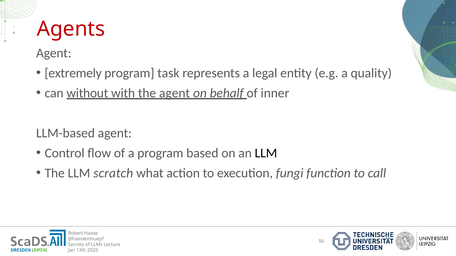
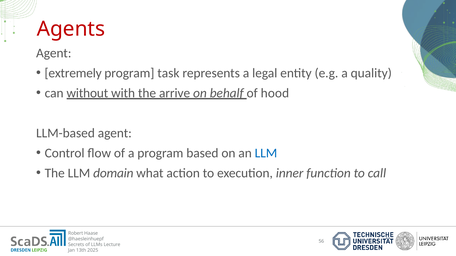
the agent: agent -> arrive (175, 93)
inner: inner -> hood (275, 93)
LLM colour: black -> blue (266, 153)
scratch: scratch -> domain (113, 173)
fungi: fungi -> inner (290, 173)
